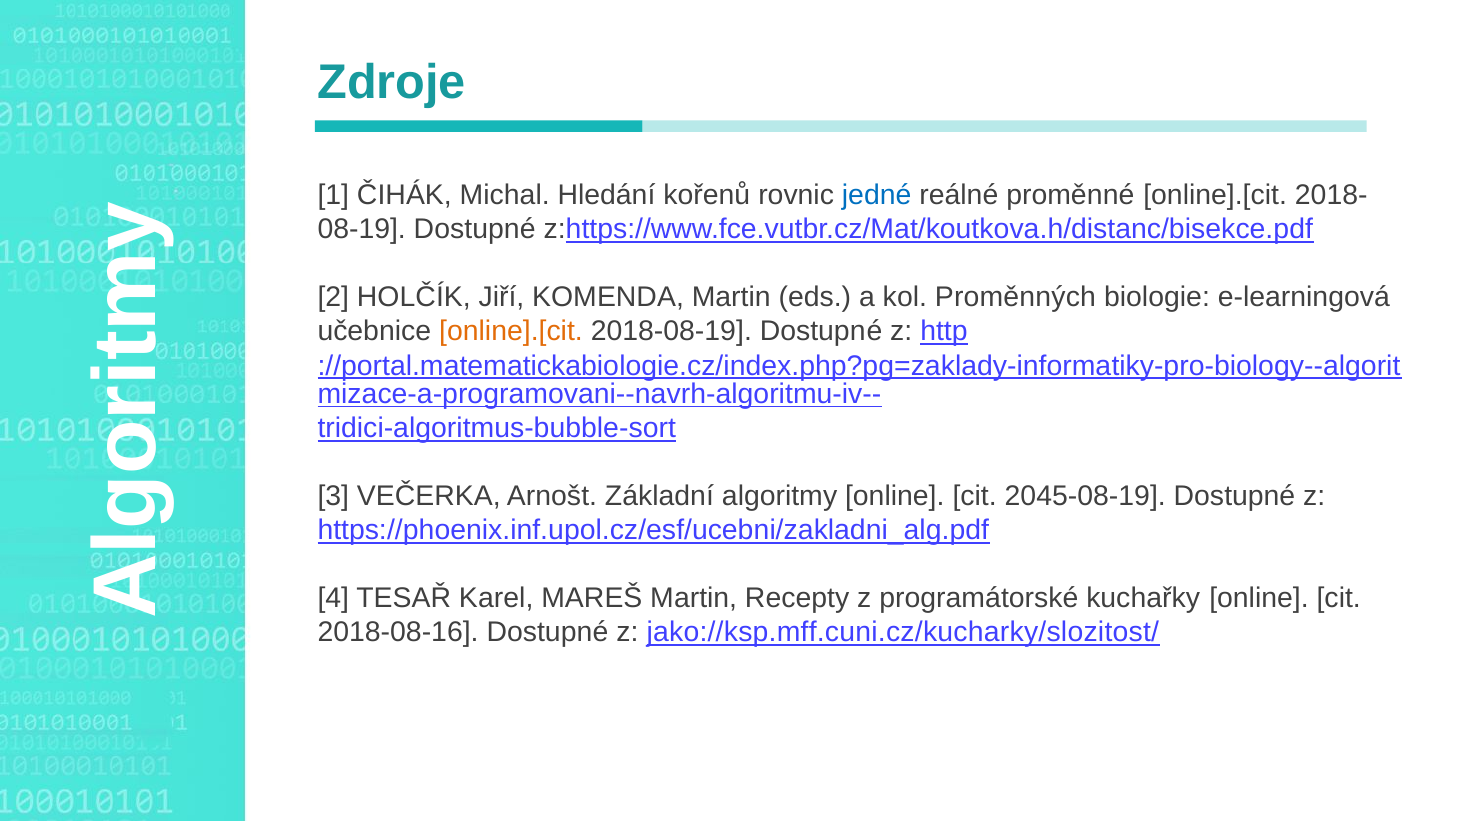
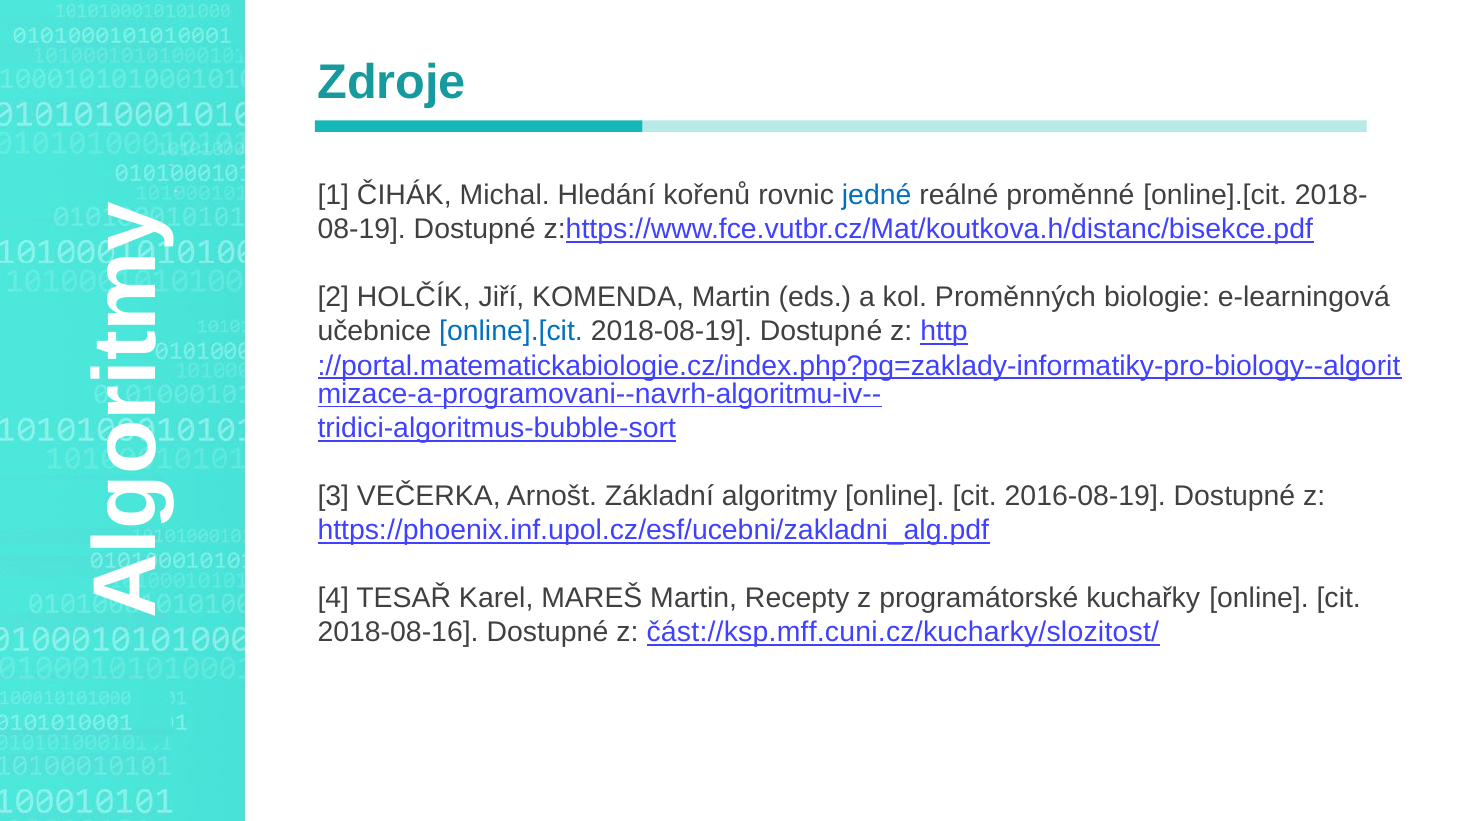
online].[cit colour: orange -> blue (511, 332)
2045-08-19: 2045-08-19 -> 2016-08-19 (1085, 496)
jako://ksp.mff.cuni.cz/kucharky/slozitost/: jako://ksp.mff.cuni.cz/kucharky/slozitost/ -> část://ksp.mff.cuni.cz/kucharky/slozitost/ (903, 633)
